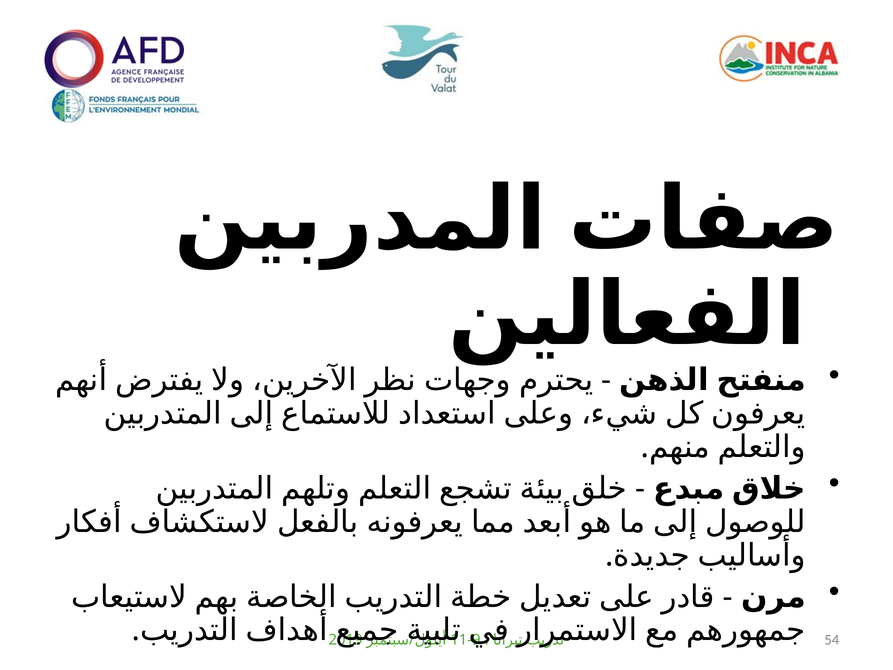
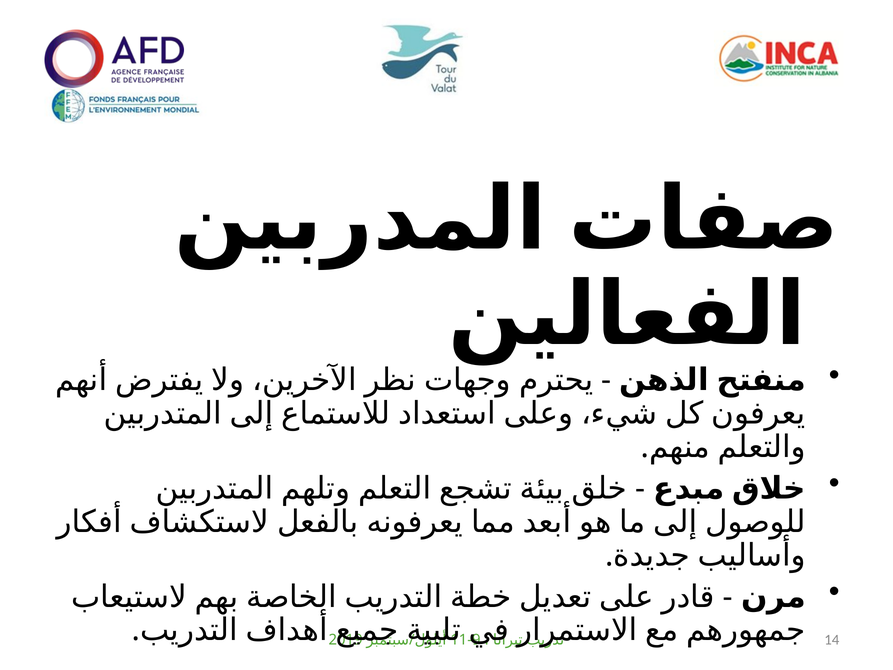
54: 54 -> 14 (832, 639)
